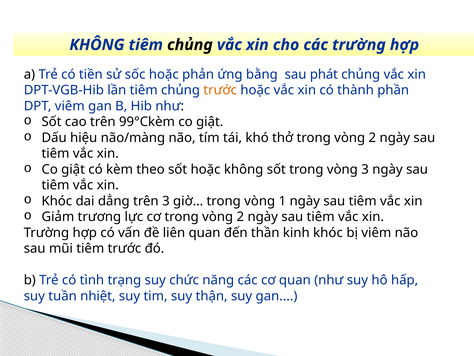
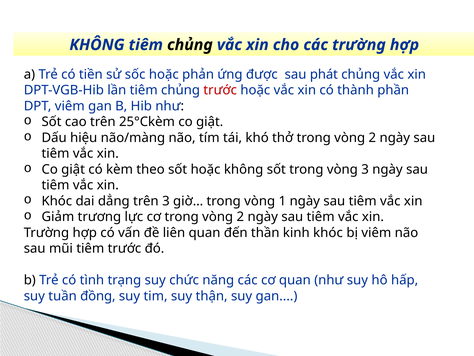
bằng: bằng -> được (262, 74)
trước colour: orange -> red (220, 90)
99°Ckèm: 99°Ckèm -> 25°Ckèm (147, 122)
nhiệt: nhiệt -> đồng (98, 296)
